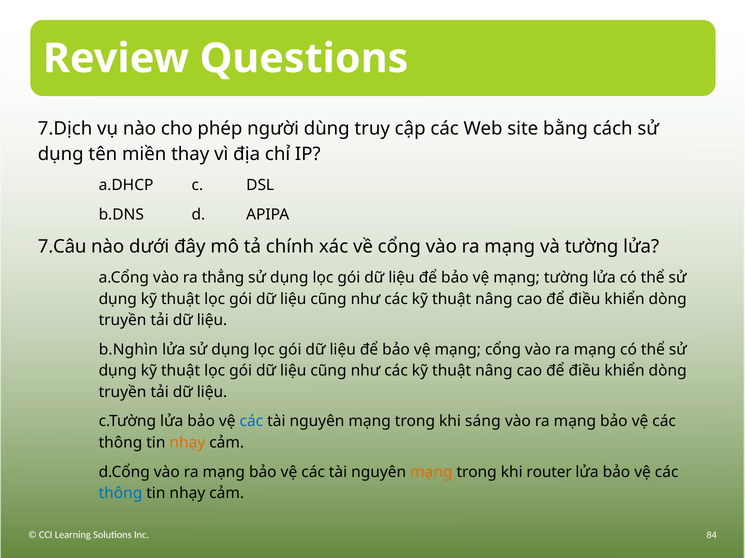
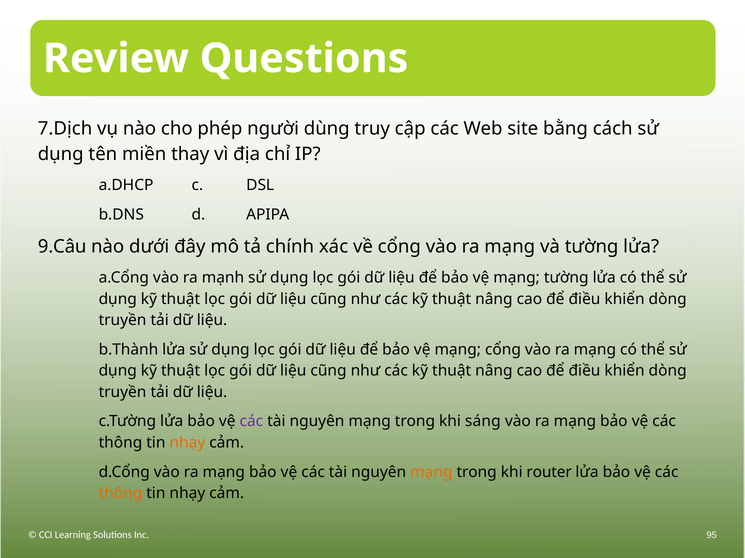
7.Câu: 7.Câu -> 9.Câu (62, 247)
thẳng: thẳng -> mạnh (223, 278)
b.Nghìn: b.Nghìn -> b.Thành (128, 350)
các colour: blue -> purple (251, 422)
thông colour: blue -> orange (120, 494)
84: 84 -> 95 (712, 536)
